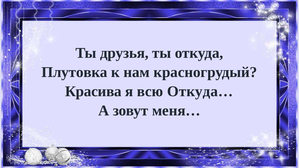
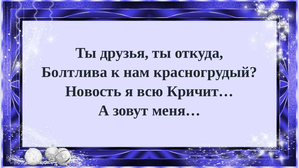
Плутовка: Плутовка -> Болтлива (74, 72)
Красива: Красива -> Новость (93, 91)
Откуда…: Откуда… -> Кричит… (200, 91)
